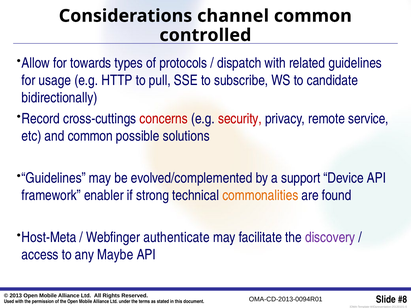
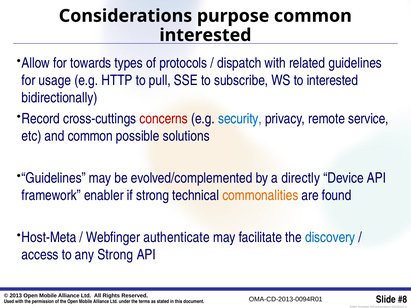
channel: channel -> purpose (233, 16)
controlled: controlled -> interested (205, 35)
to candidate: candidate -> interested (332, 80)
security colour: red -> blue (240, 119)
support: support -> directly (301, 178)
discovery colour: purple -> blue (330, 238)
any Maybe: Maybe -> Strong (115, 255)
